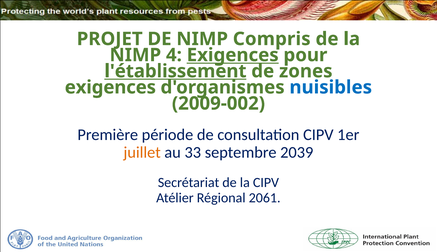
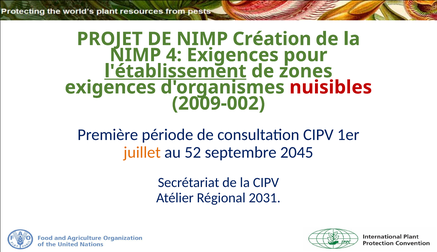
Compris: Compris -> Création (272, 39)
Exigences underline: present -> none (233, 55)
nuisibles colour: blue -> red (331, 87)
33: 33 -> 52 (193, 153)
2039: 2039 -> 2045 (297, 153)
2061: 2061 -> 2031 (265, 198)
